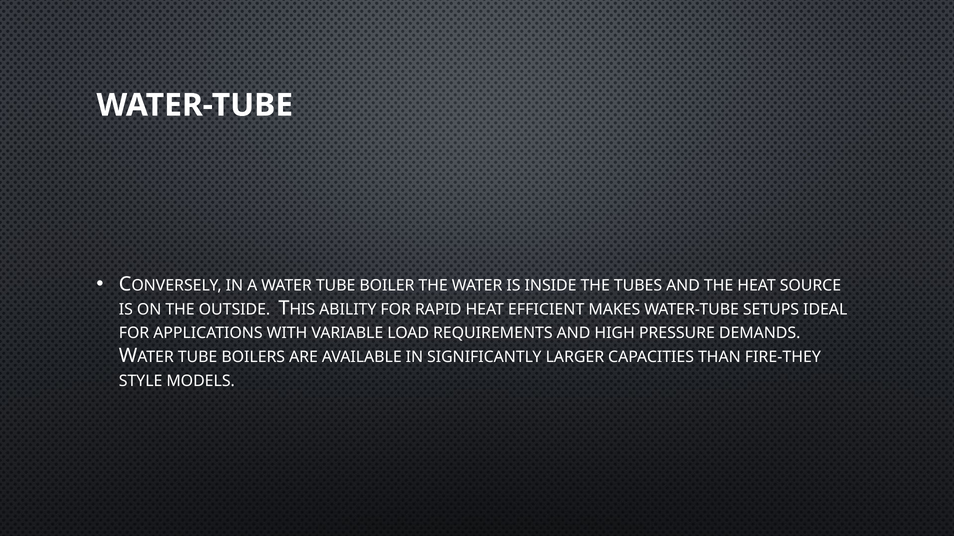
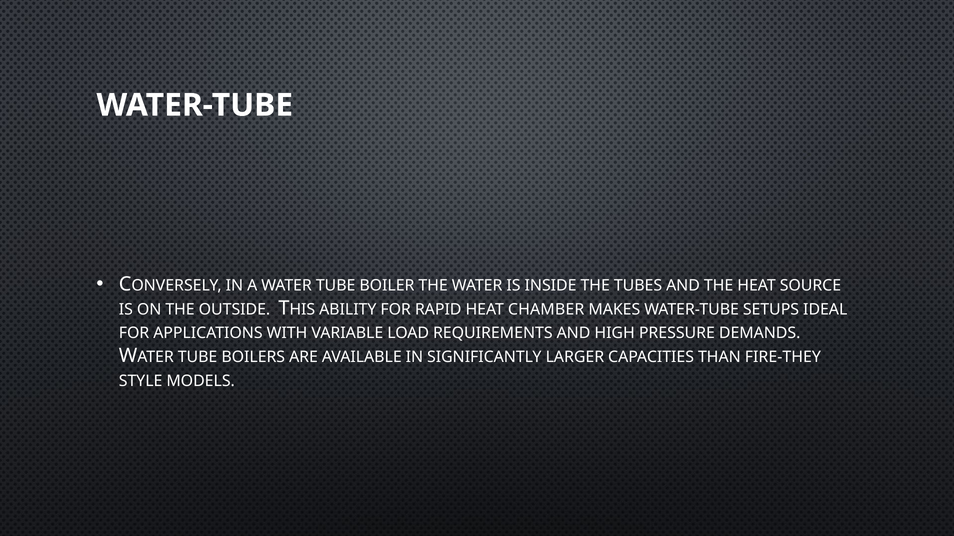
EFFICIENT: EFFICIENT -> CHAMBER (546, 310)
